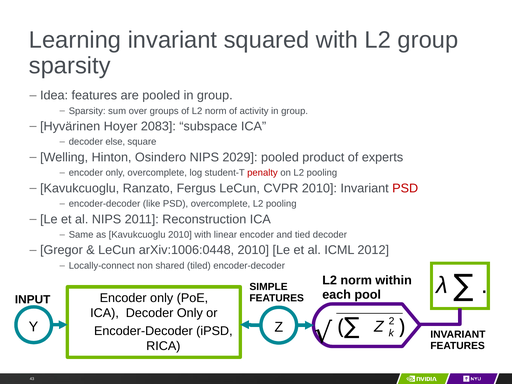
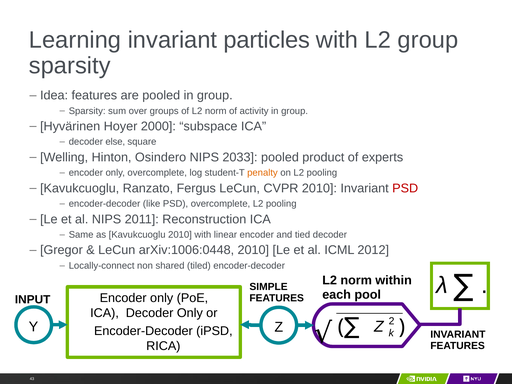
squared: squared -> particles (267, 40)
2083: 2083 -> 2000 (158, 126)
2029: 2029 -> 2033 (240, 157)
penalty colour: red -> orange (262, 173)
